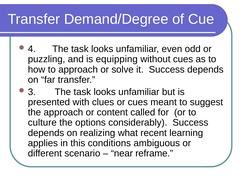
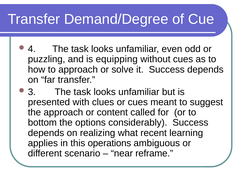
culture: culture -> bottom (42, 123)
conditions: conditions -> operations (109, 143)
